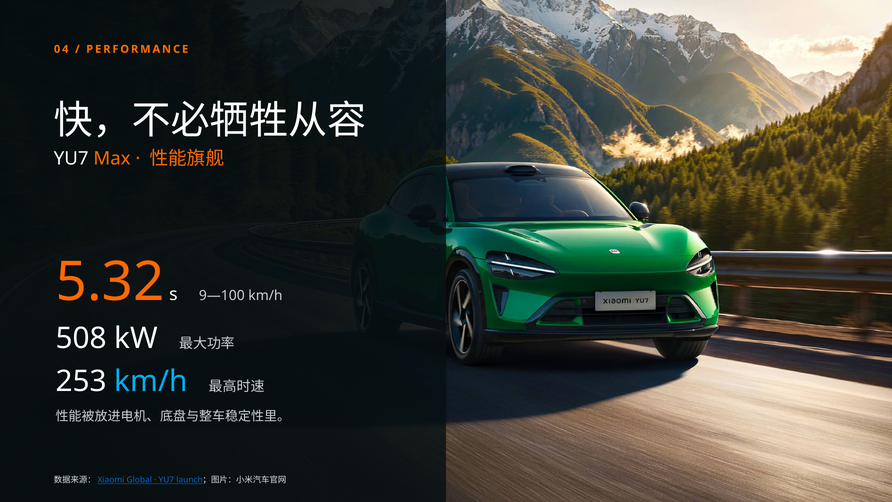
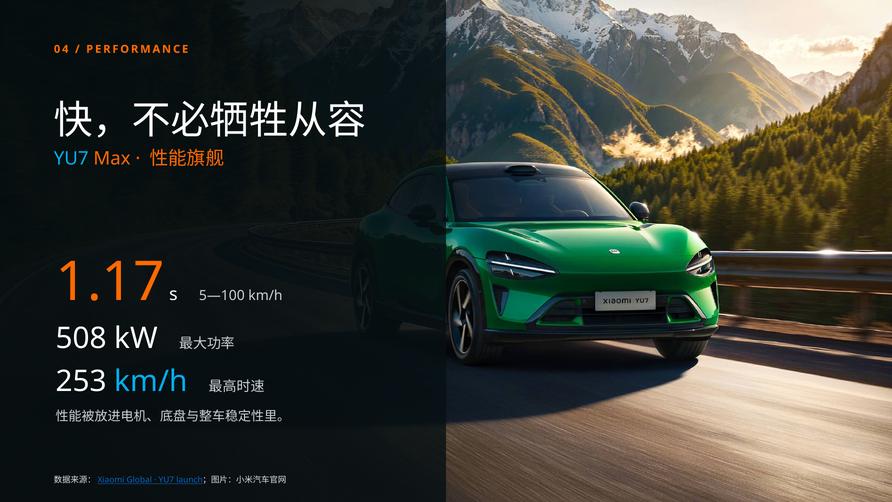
YU7 colour: white -> light blue (71, 159)
5.32: 5.32 -> 1.17 (110, 282)
9—100: 9—100 -> 5—100 (222, 296)
